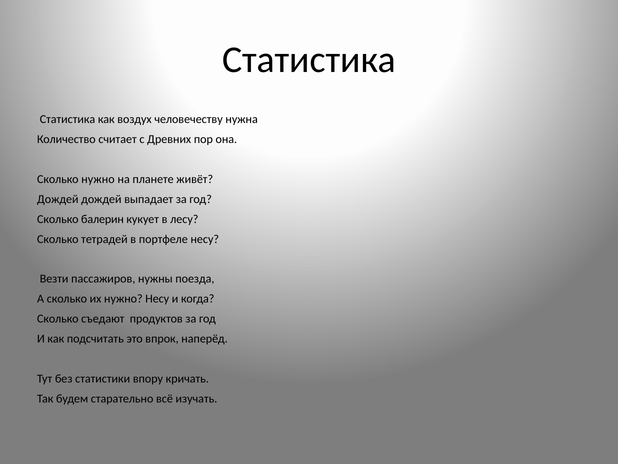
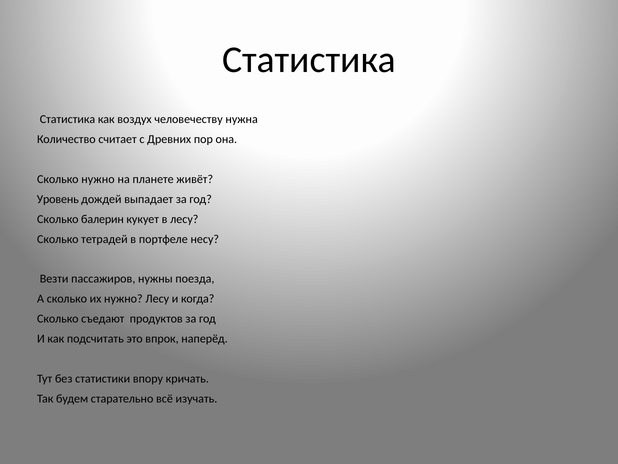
Дождей: Дождей -> Уровень (58, 199)
нужно Несу: Несу -> Лесу (157, 299)
